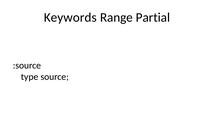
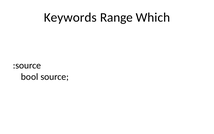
Partial: Partial -> Which (153, 17)
type: type -> bool (30, 77)
